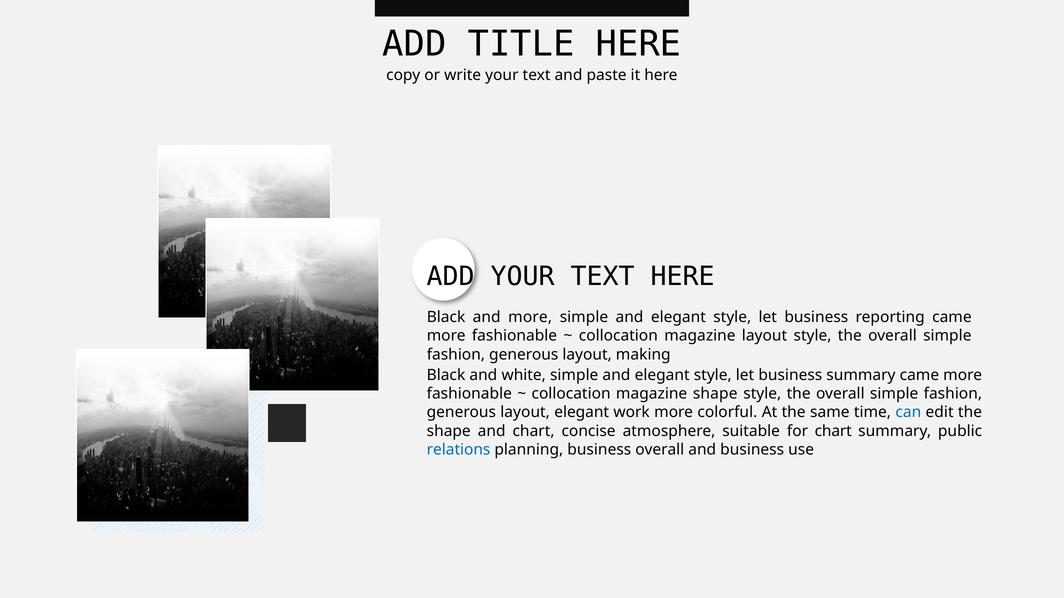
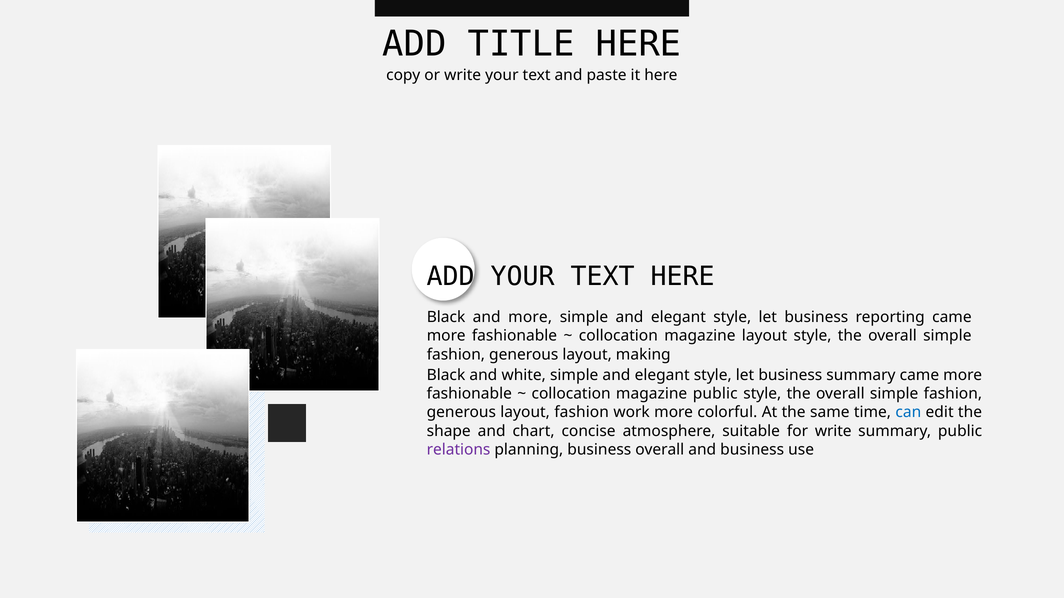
magazine shape: shape -> public (715, 394)
layout elegant: elegant -> fashion (582, 413)
for chart: chart -> write (833, 431)
relations colour: blue -> purple (459, 450)
